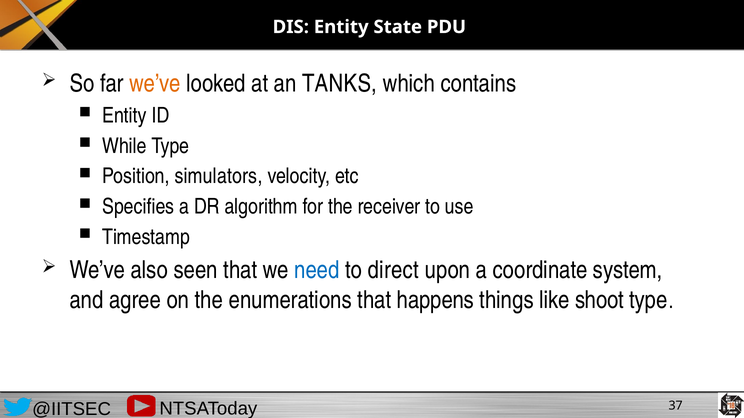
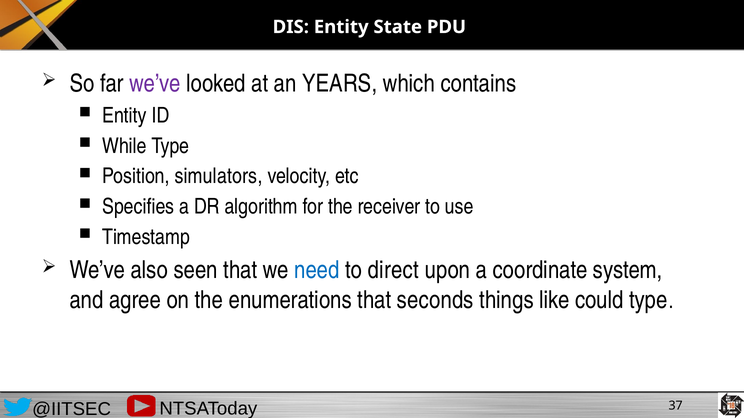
we’ve colour: orange -> purple (155, 84)
TANKS: TANKS -> YEARS (340, 84)
happens: happens -> seconds (435, 300)
shoot: shoot -> could (599, 300)
